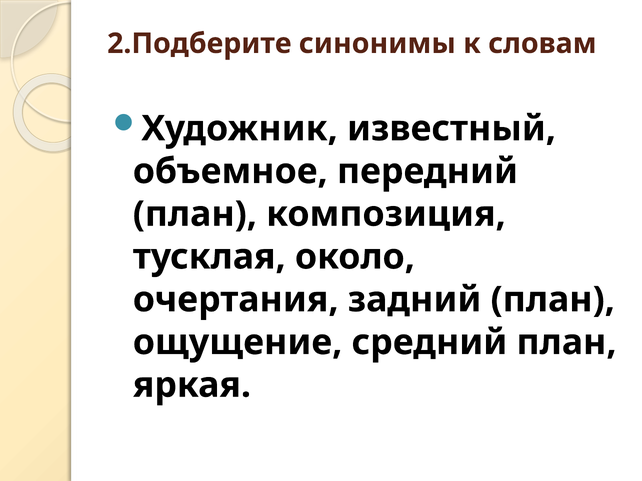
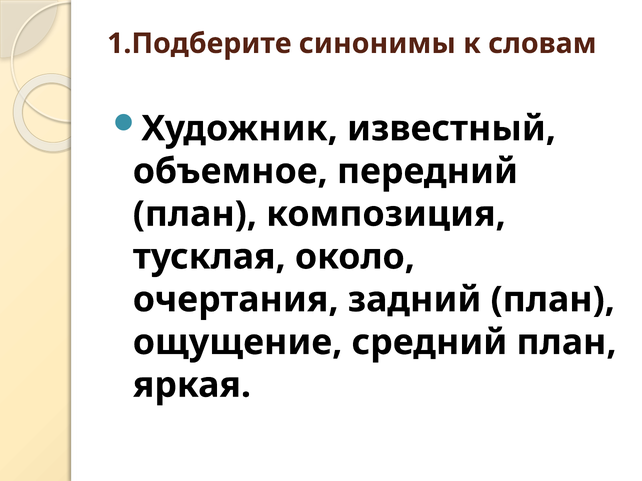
2.Подберите: 2.Подберите -> 1.Подберите (199, 44)
